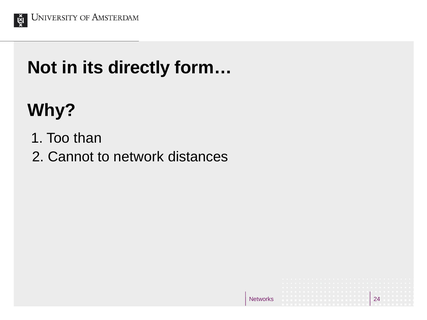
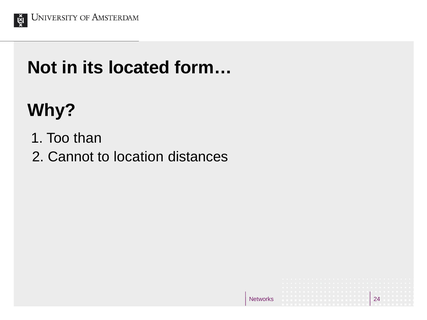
directly: directly -> located (139, 68)
network: network -> location (139, 157)
